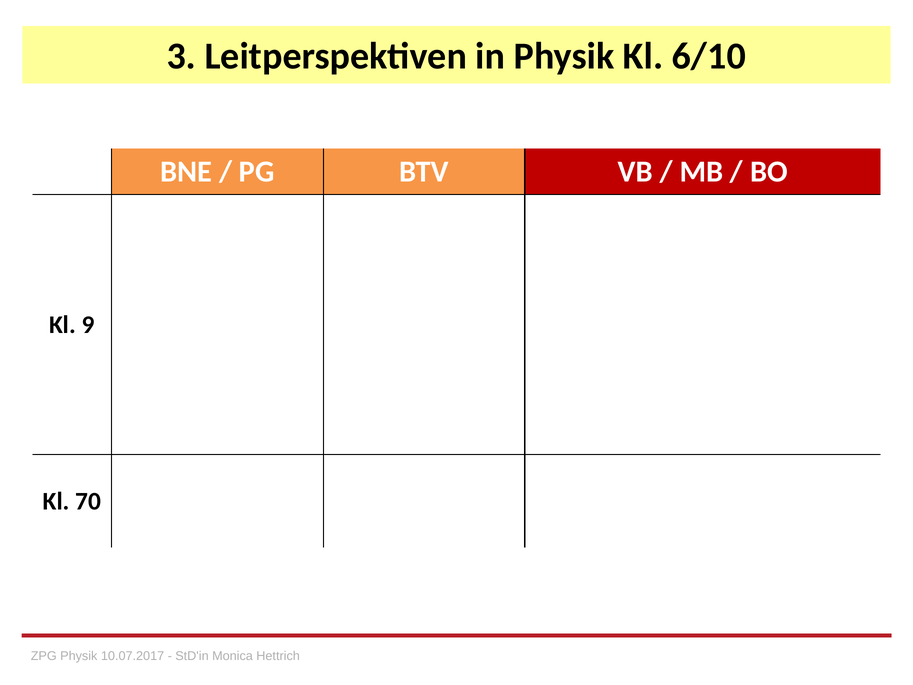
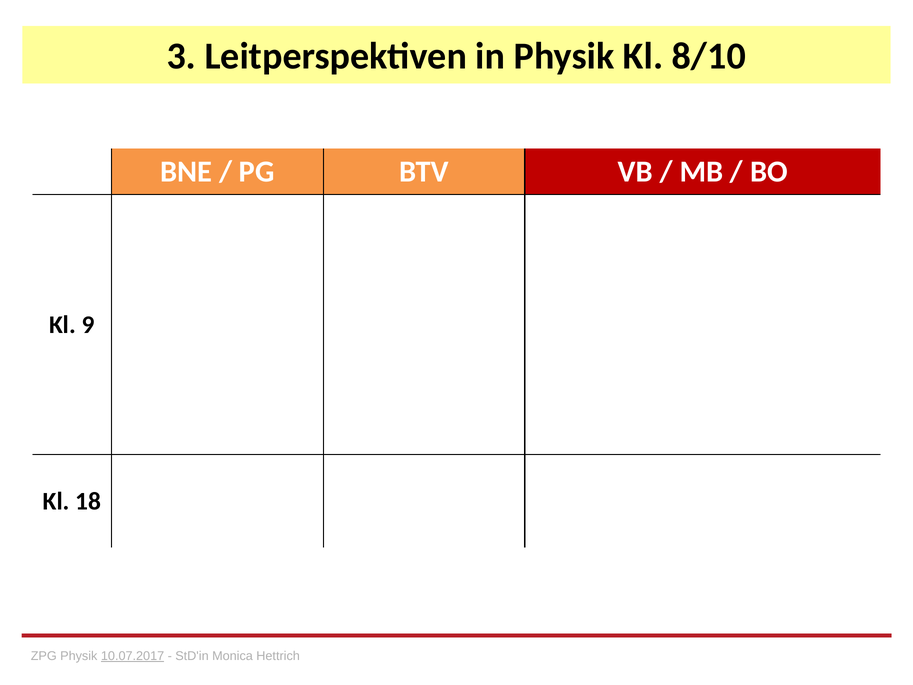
6/10: 6/10 -> 8/10 (709, 56)
70: 70 -> 18 (88, 501)
10.07.2017 underline: none -> present (133, 656)
